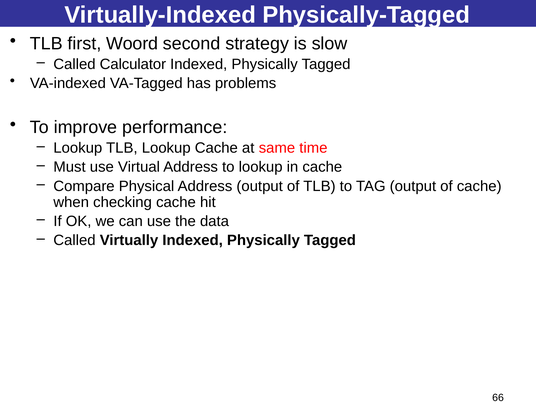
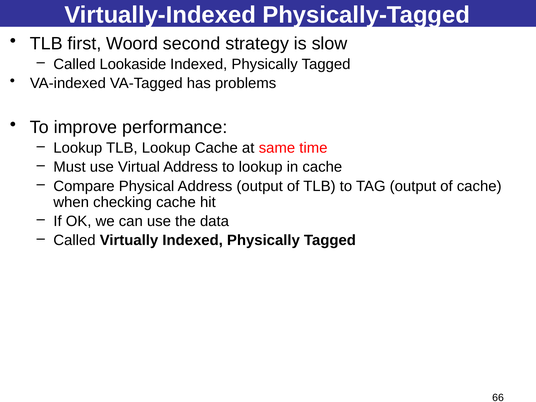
Calculator: Calculator -> Lookaside (133, 64)
